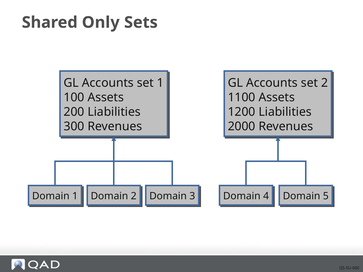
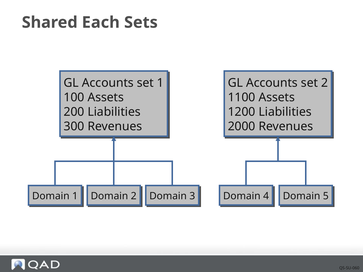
Only: Only -> Each (101, 22)
